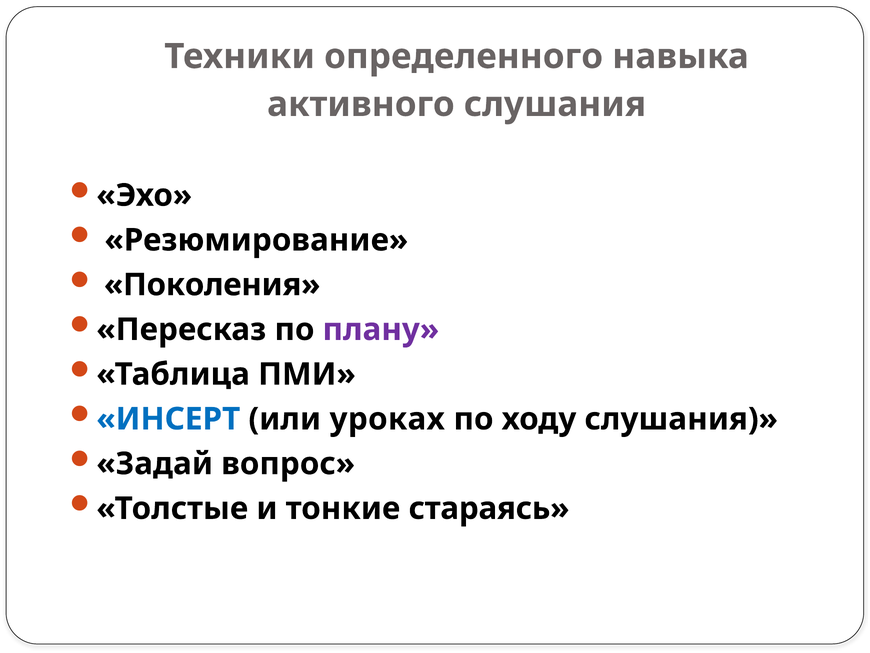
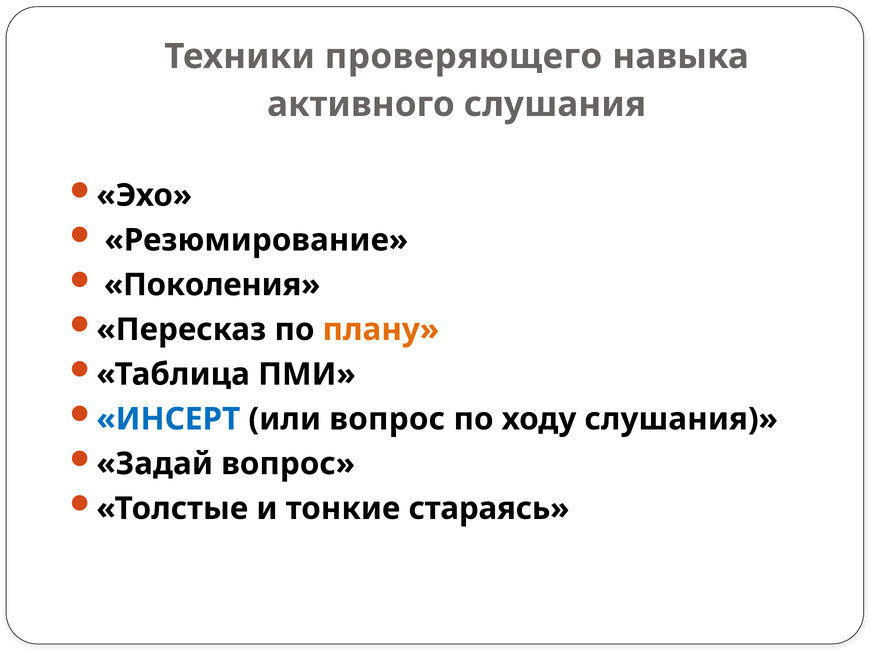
определенного: определенного -> проверяющего (463, 56)
плану colour: purple -> orange (381, 329)
или уроках: уроках -> вопрос (387, 419)
